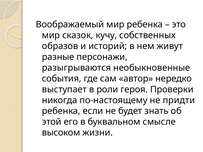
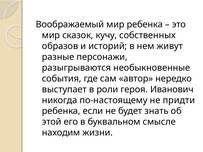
Проверки: Проверки -> Иванович (172, 90)
высоком: высоком -> находим (61, 133)
